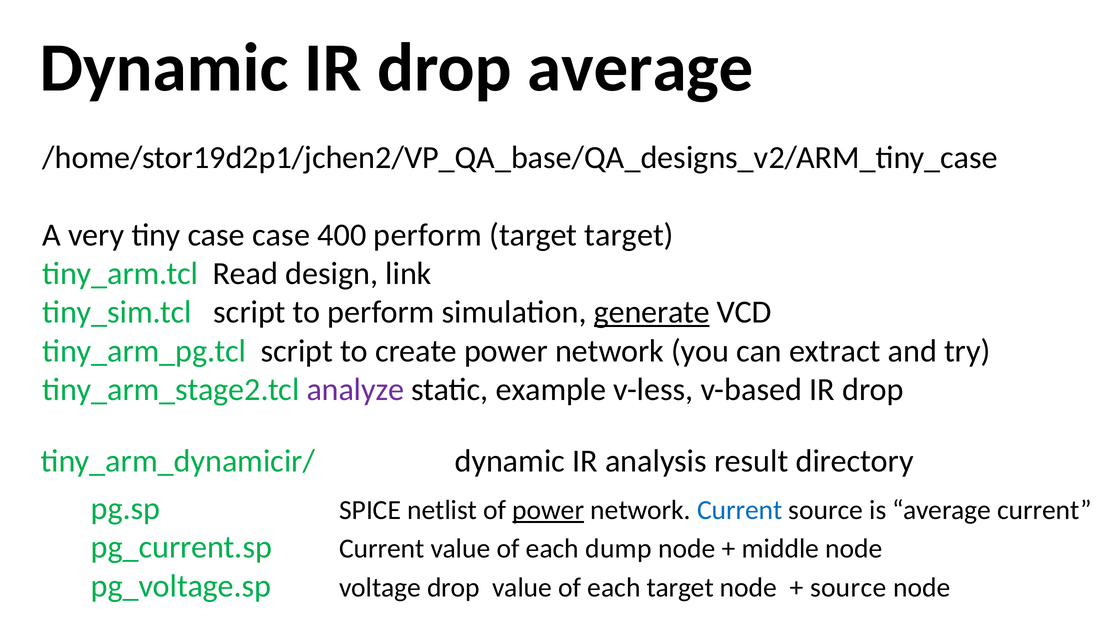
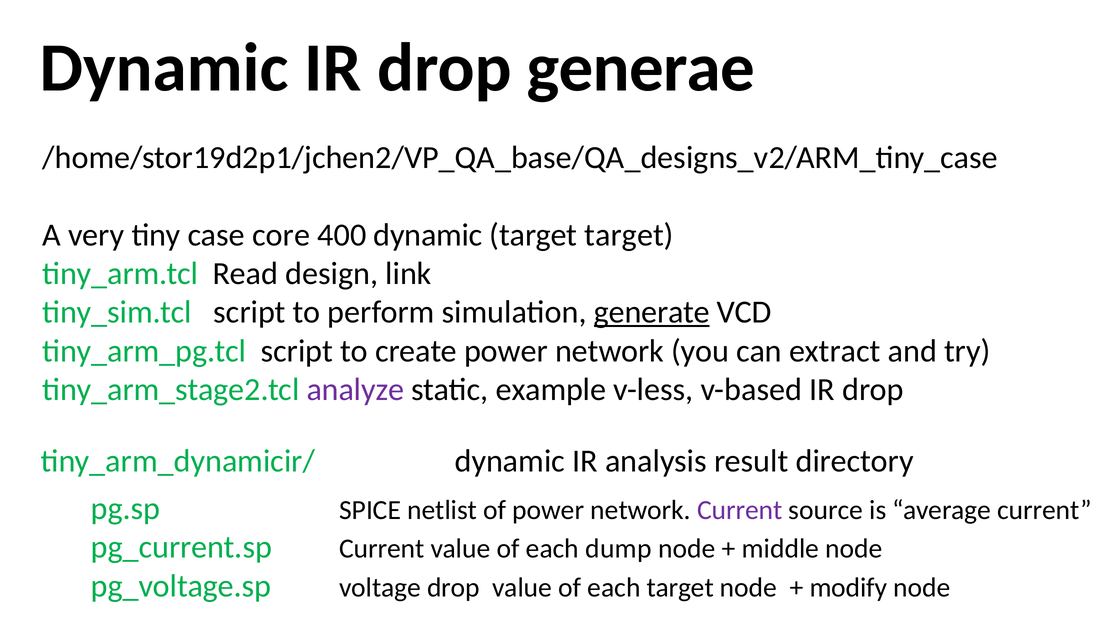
drop average: average -> generae (641, 68)
case case: case -> core (281, 235)
400 perform: perform -> dynamic (428, 235)
power underline: present -> none (548, 510)
Current colour: blue -> purple (740, 510)
source: source -> modify (848, 587)
